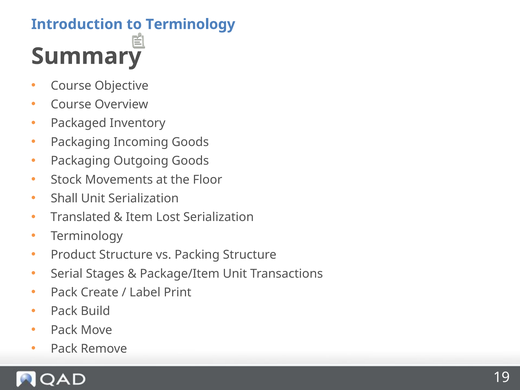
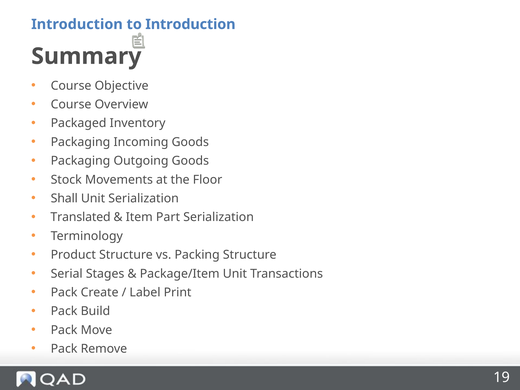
to Terminology: Terminology -> Introduction (190, 24)
Lost: Lost -> Part (168, 217)
